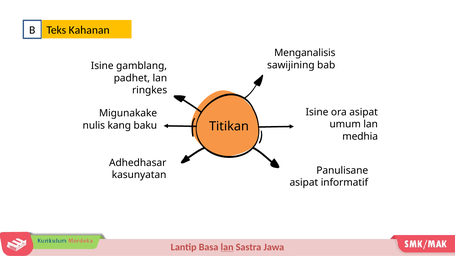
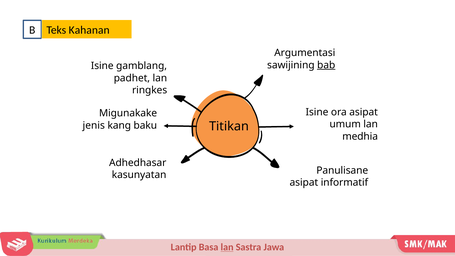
Menganalisis: Menganalisis -> Argumentasi (305, 53)
bab underline: none -> present (326, 65)
nulis: nulis -> jenis (94, 125)
